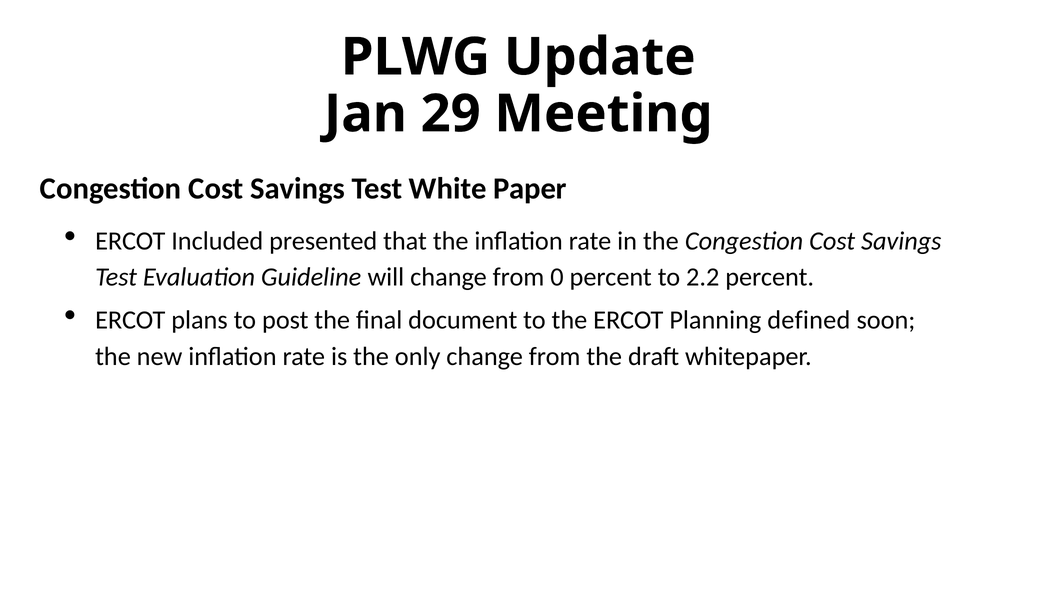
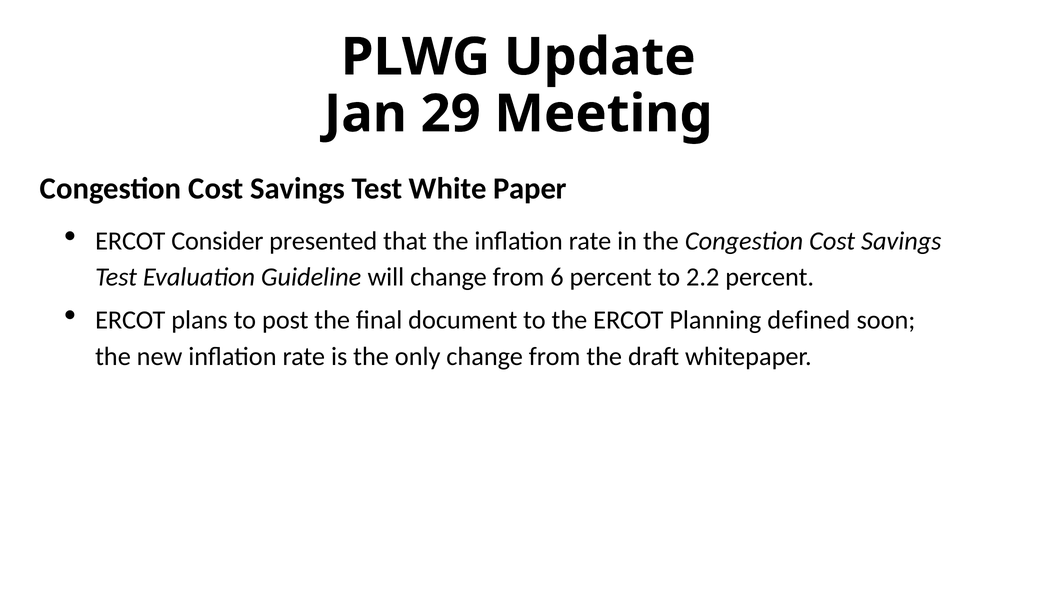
Included: Included -> Consider (217, 241)
0: 0 -> 6 (557, 277)
